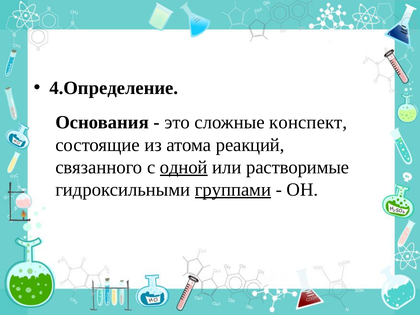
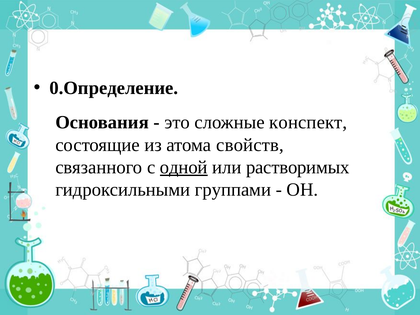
4.Определение: 4.Определение -> 0.Определение (114, 88)
реакций: реакций -> свойств (250, 145)
растворимые: растворимые -> растворимых (298, 167)
группами underline: present -> none (233, 190)
